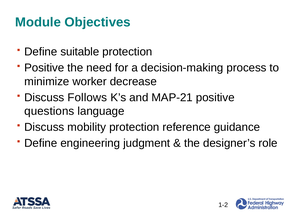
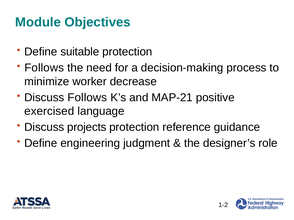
Positive: Positive -> Follows (44, 68)
questions: questions -> exercised (49, 111)
mobility: mobility -> projects (87, 127)
